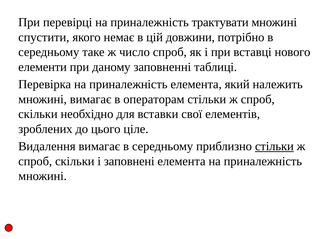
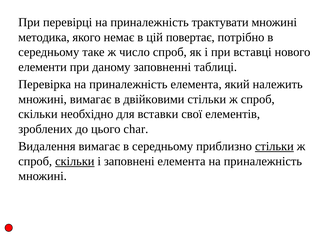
спустити: спустити -> методика (44, 37)
довжини: довжини -> повертає (190, 37)
операторам: операторам -> двійковими (154, 99)
ціле: ціле -> char (136, 129)
скільки underline: none -> present (75, 161)
